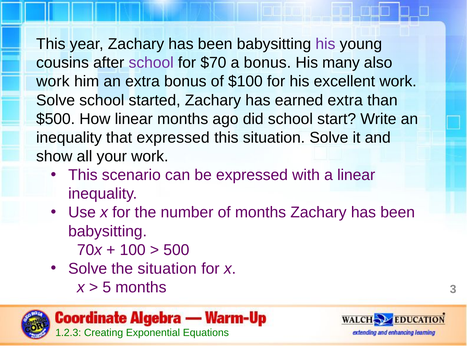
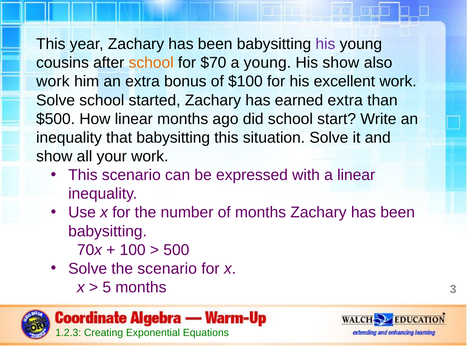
school colour: purple -> orange (151, 63)
a bonus: bonus -> young (267, 63)
His many: many -> show (341, 63)
that expressed: expressed -> babysitting (173, 137)
the situation: situation -> scenario (167, 268)
